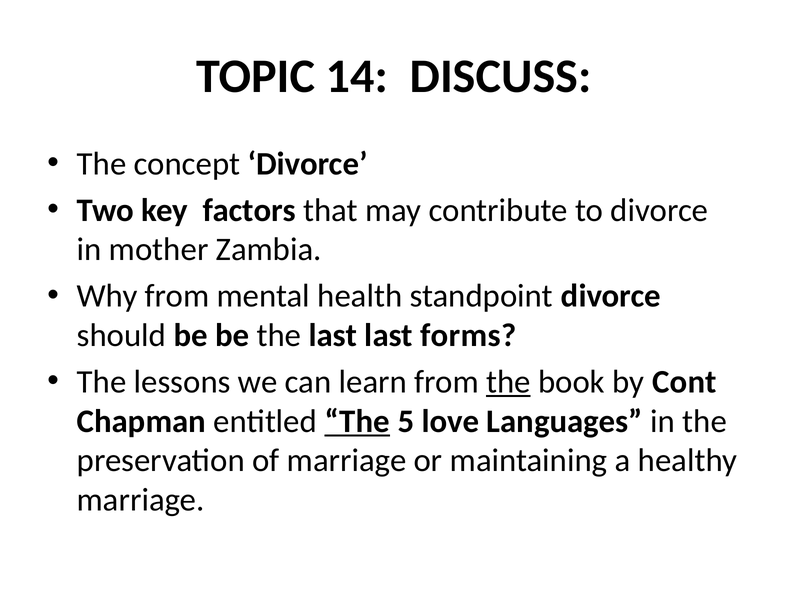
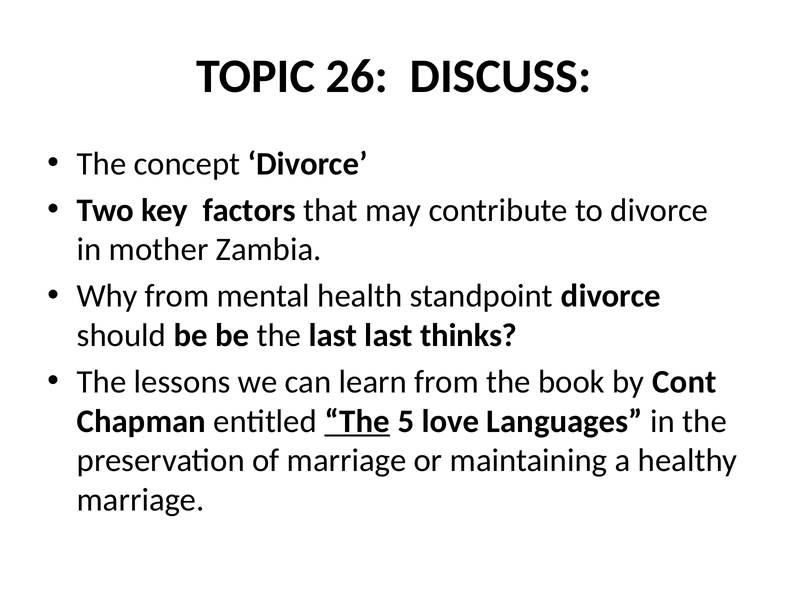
14: 14 -> 26 (357, 76)
forms: forms -> thinks (469, 335)
the underline: present -> none (508, 382)
